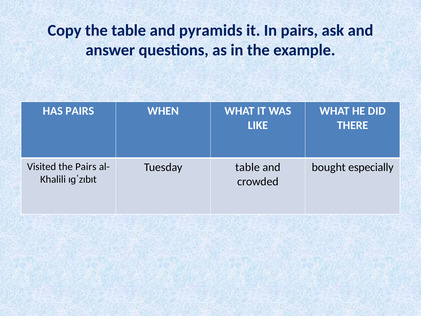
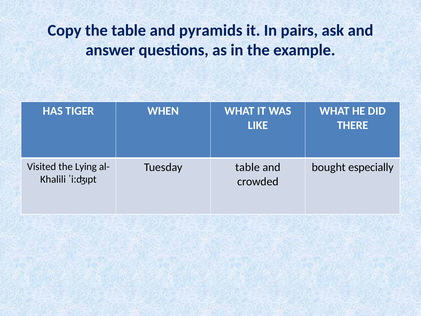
HAS PAIRS: PAIRS -> TIGER (80, 111)
the Pairs: Pairs -> Lying (86, 167)
ɪɡˈzɪbɪt: ɪɡˈzɪbɪt -> ˈiːʤɪpt (82, 179)
